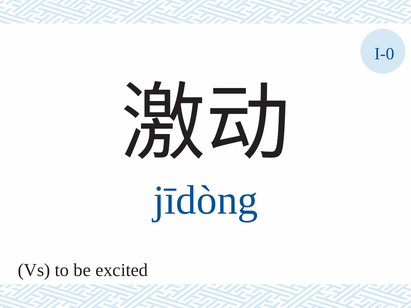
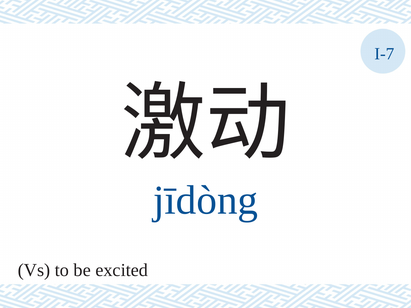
I-0: I-0 -> I-7 (384, 54)
